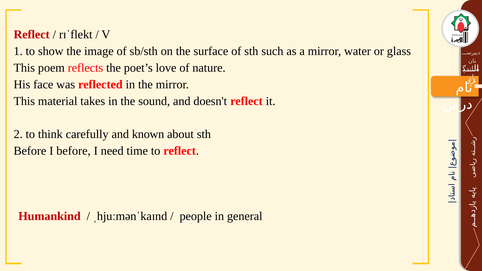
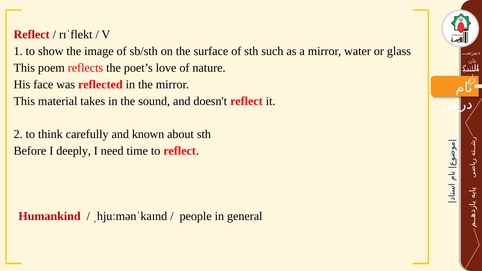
I before: before -> deeply (74, 151)
